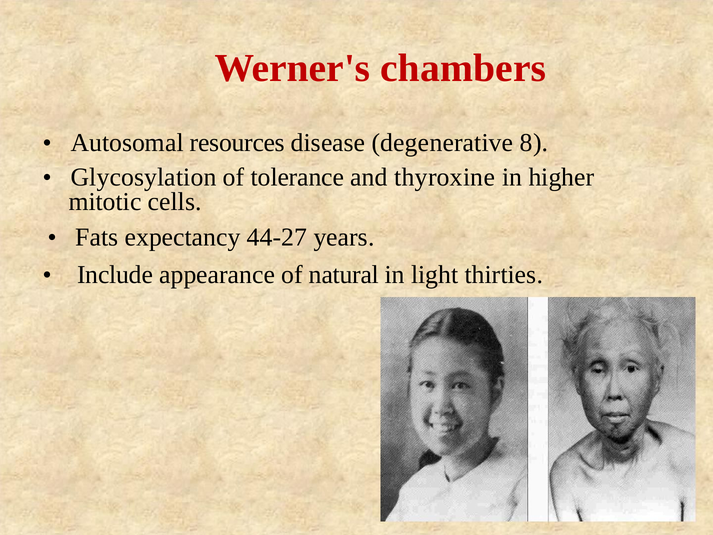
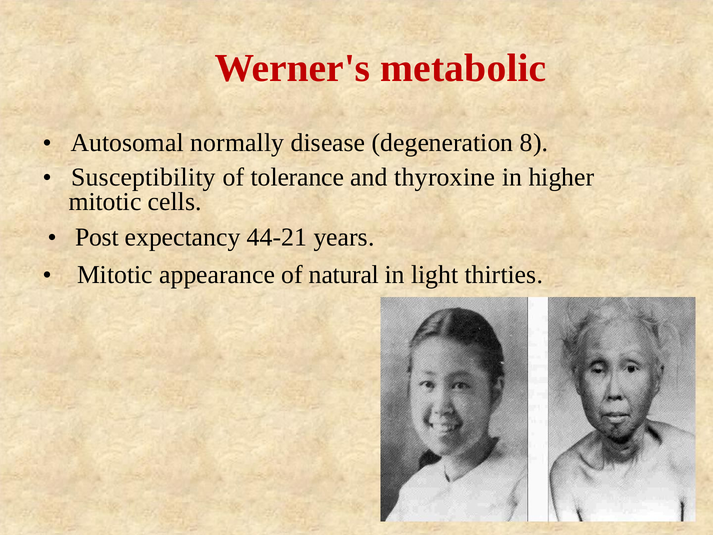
chambers: chambers -> metabolic (463, 68)
resources: resources -> normally (237, 143)
degenerative: degenerative -> degeneration (443, 143)
Glycosylation: Glycosylation -> Susceptibility (143, 177)
Fats: Fats -> Post (97, 237)
44-27: 44-27 -> 44-21 (277, 237)
Include: Include -> Mitotic (115, 274)
